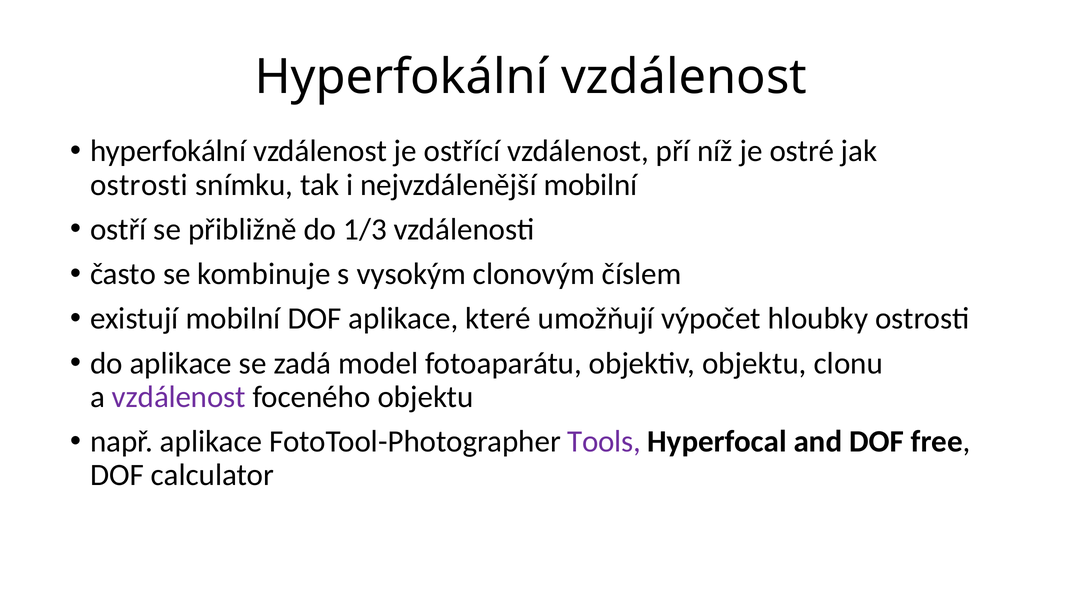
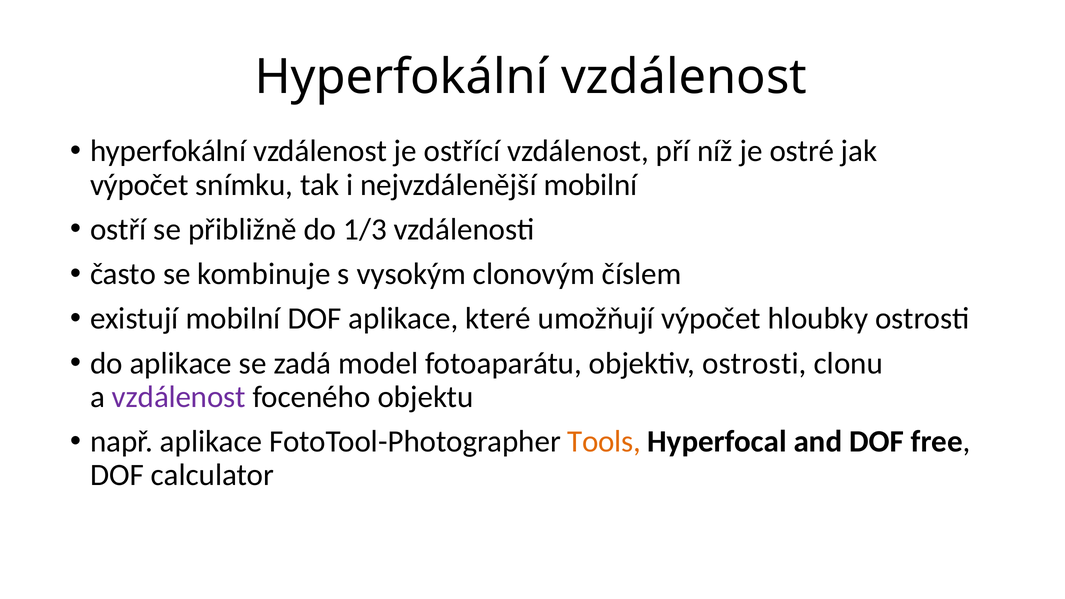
ostrosti: ostrosti -> výpočet (139, 185)
objektiv objektu: objektu -> ostrosti (754, 363)
Tools colour: purple -> orange (604, 442)
